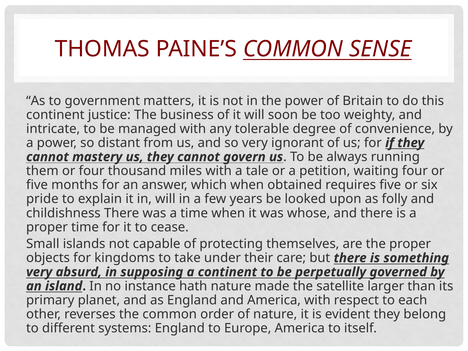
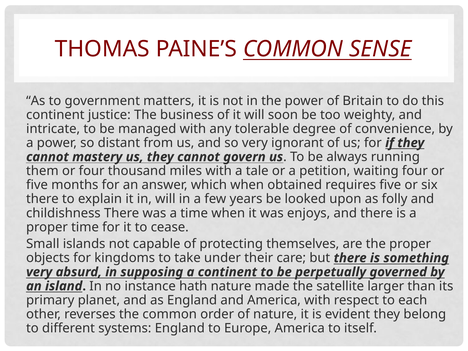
pride: pride -> there (42, 199)
whose: whose -> enjoys (309, 213)
